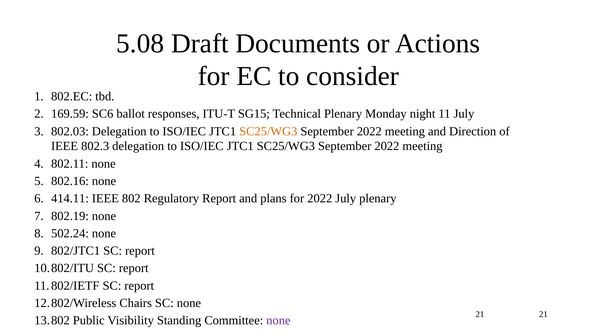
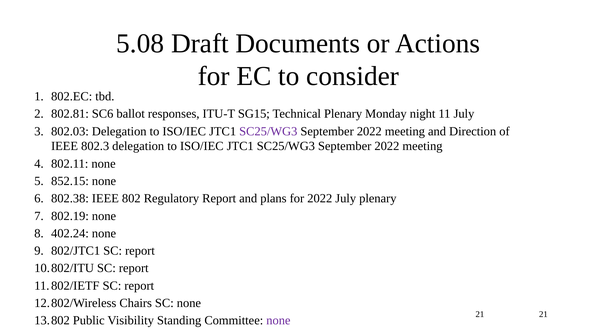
169.59: 169.59 -> 802.81 (70, 114)
SC25/WG3 colour: orange -> purple (268, 131)
802.16: 802.16 -> 852.15 (70, 181)
414.11: 414.11 -> 802.38 (70, 198)
502.24: 502.24 -> 402.24 (70, 233)
